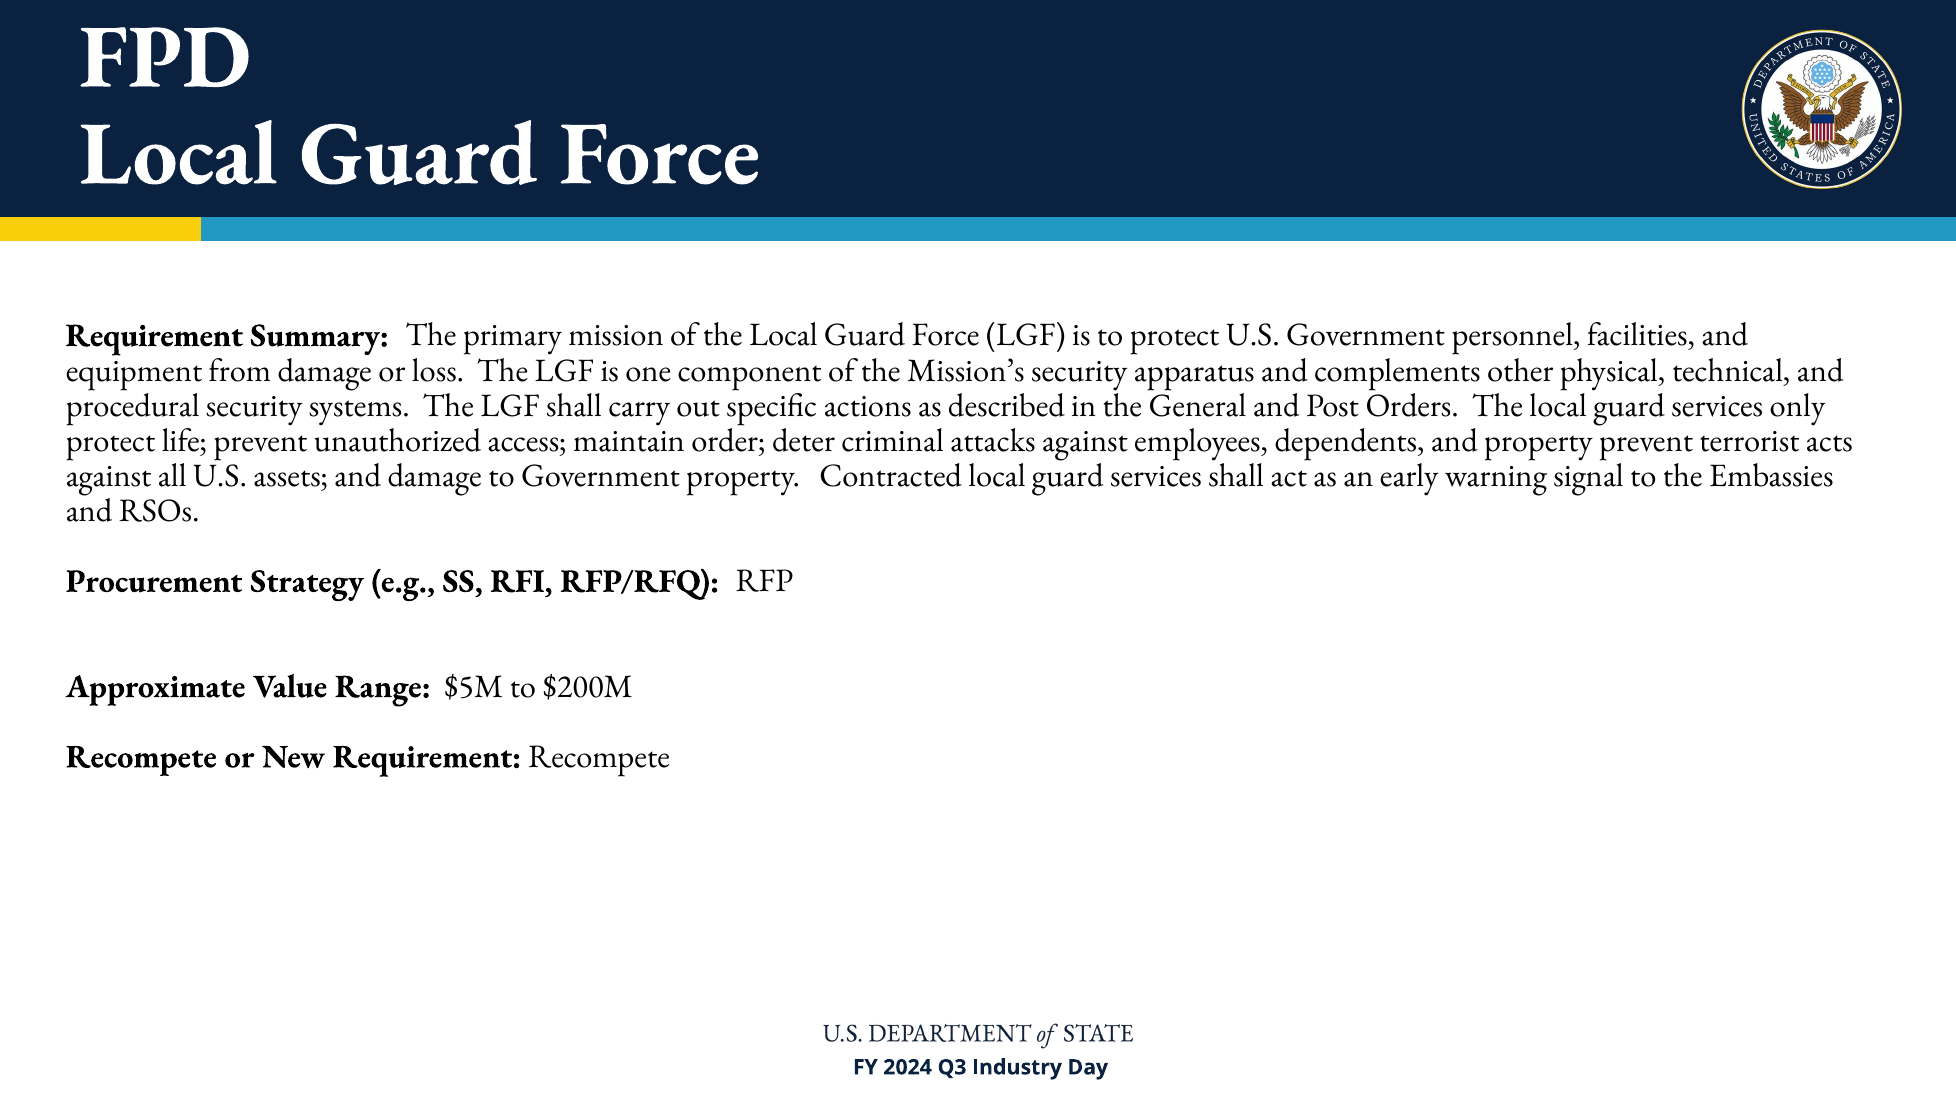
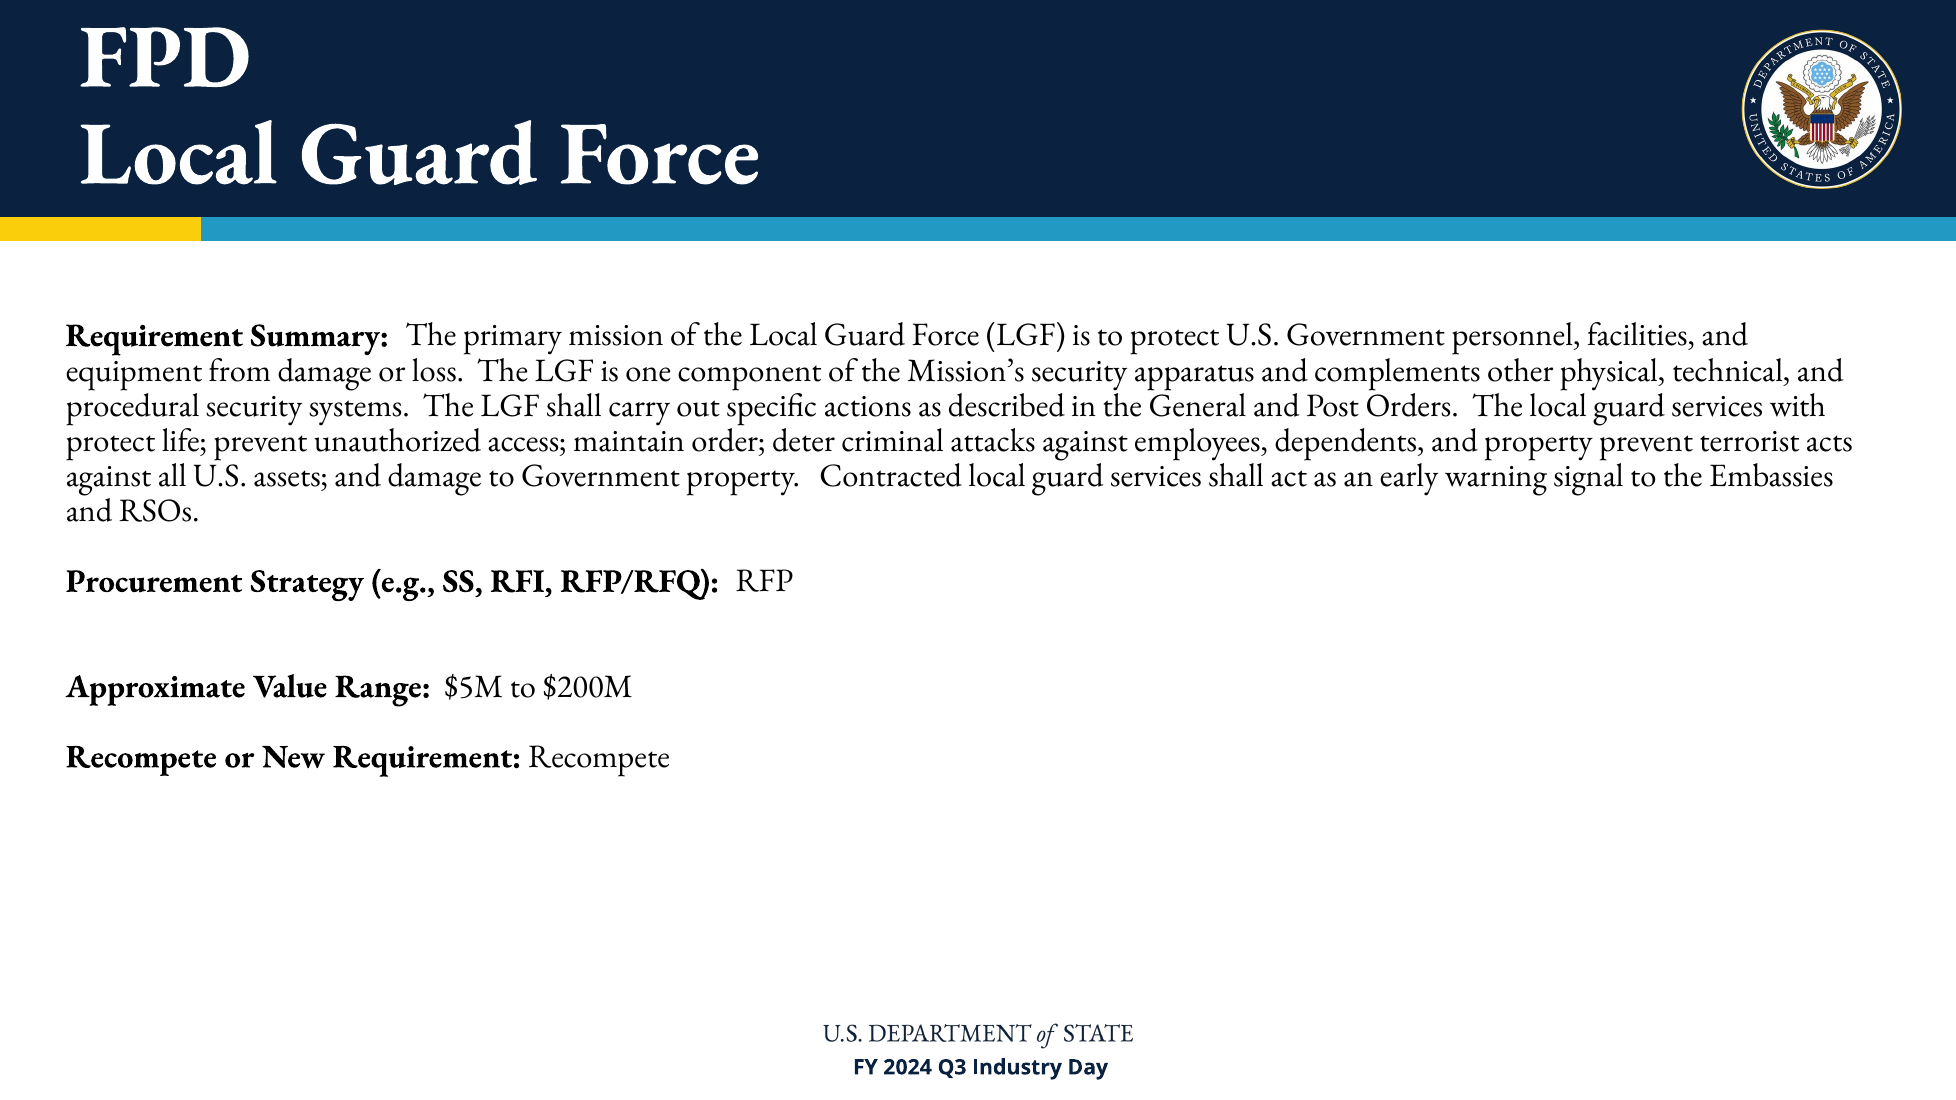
only: only -> with (1798, 406)
